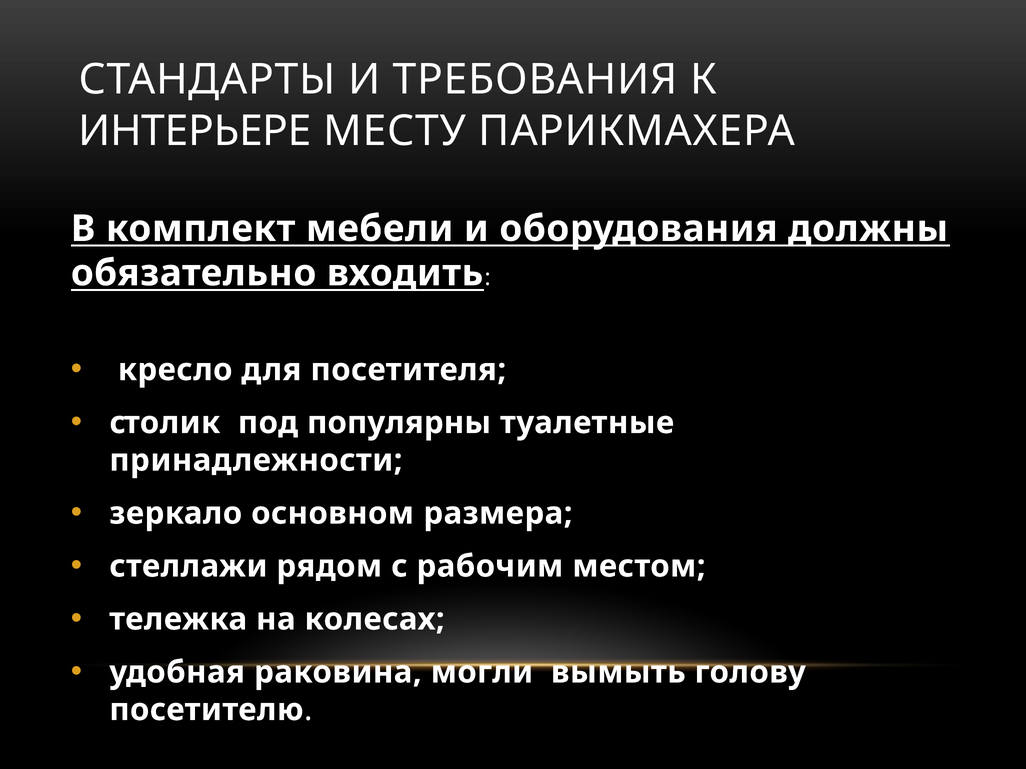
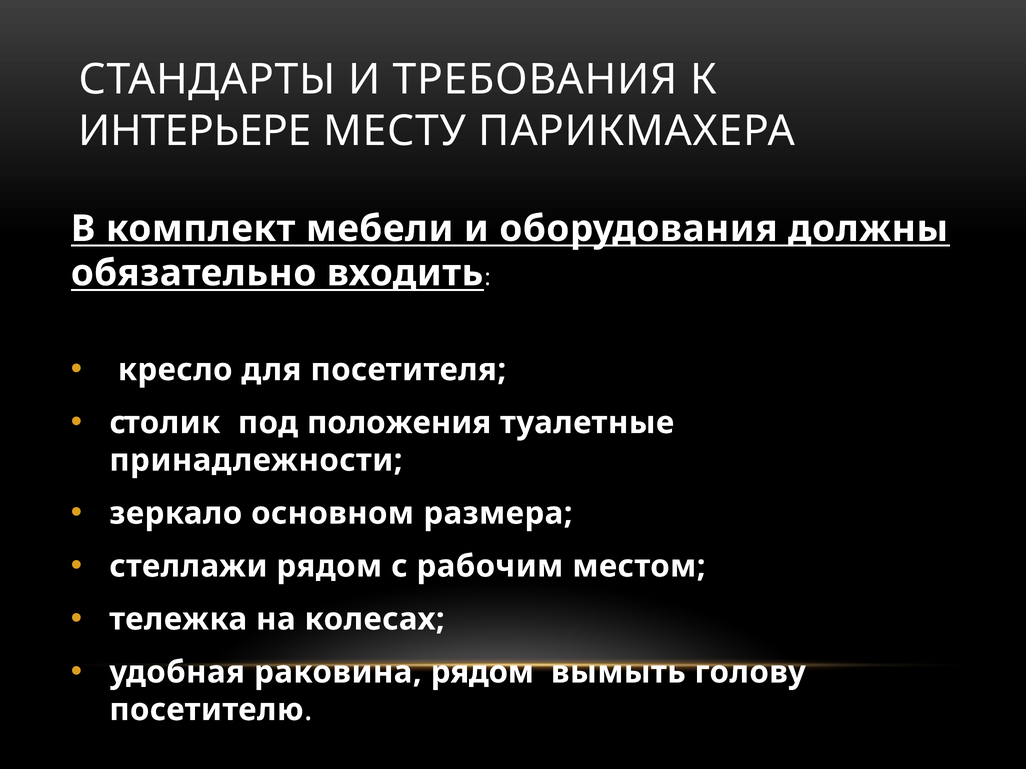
популярны: популярны -> положения (399, 423)
раковина могли: могли -> рядом (482, 673)
